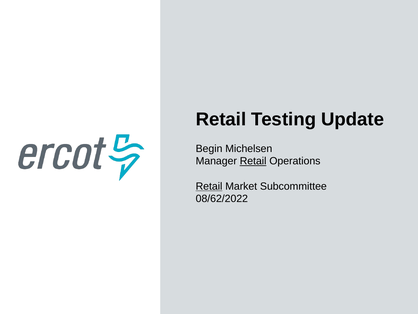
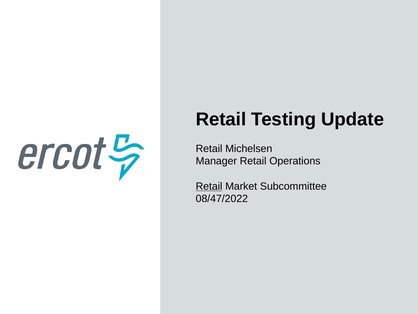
Begin: Begin -> Retail (209, 148)
Retail underline: present -> none (253, 161)
08/62/2022: 08/62/2022 -> 08/47/2022 (222, 199)
